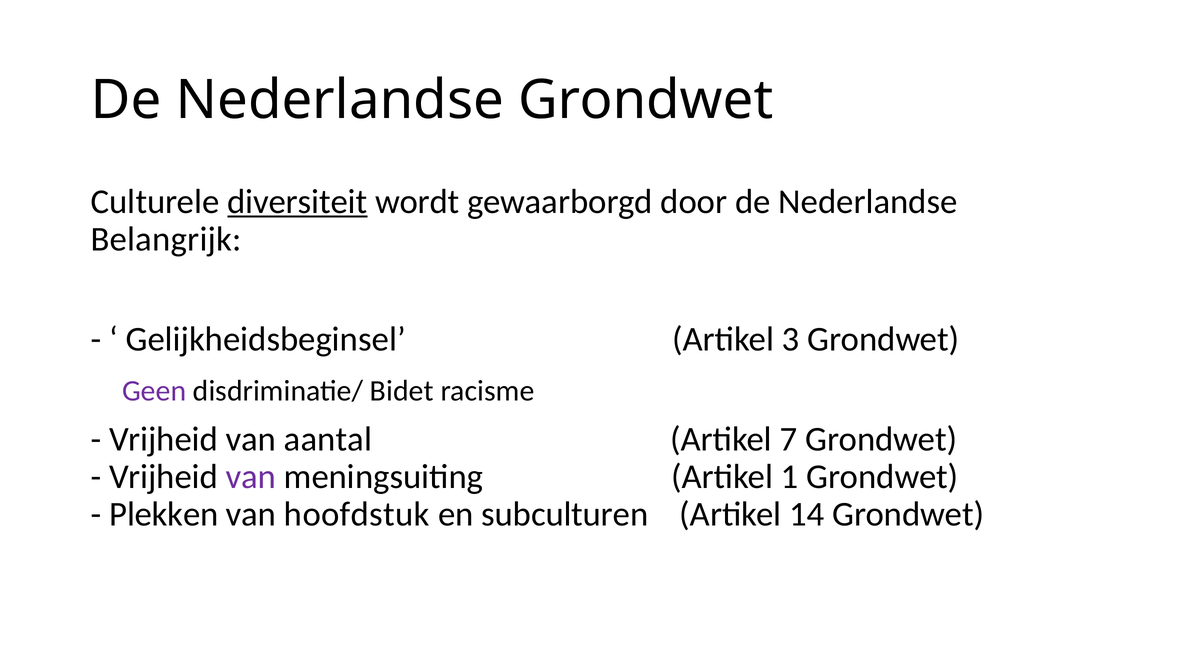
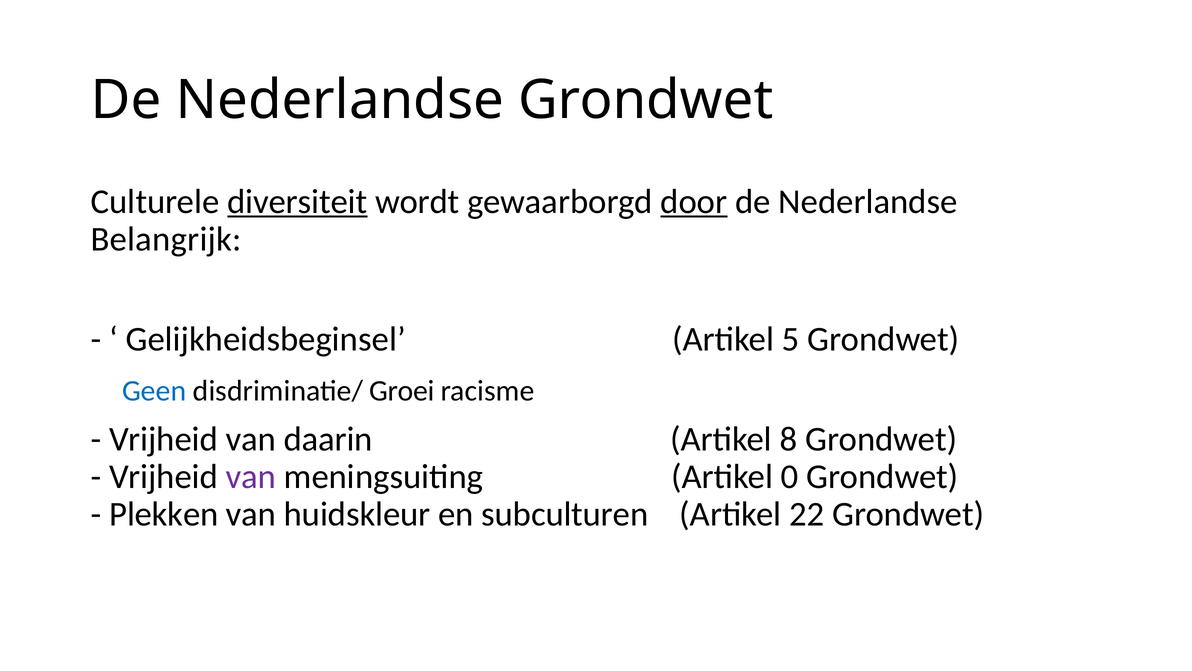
door underline: none -> present (694, 202)
3: 3 -> 5 (791, 339)
Geen colour: purple -> blue (154, 391)
Bidet: Bidet -> Groei (402, 391)
aantal: aantal -> daarin (328, 439)
7: 7 -> 8 (789, 439)
1: 1 -> 0 (790, 477)
hoofdstuk: hoofdstuk -> huidskleur (357, 514)
14: 14 -> 22 (807, 514)
